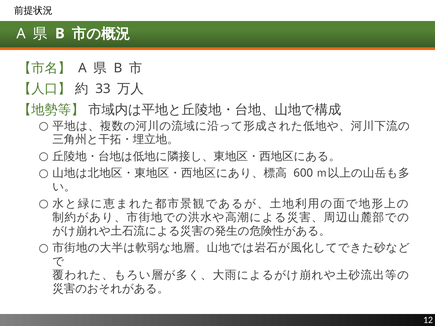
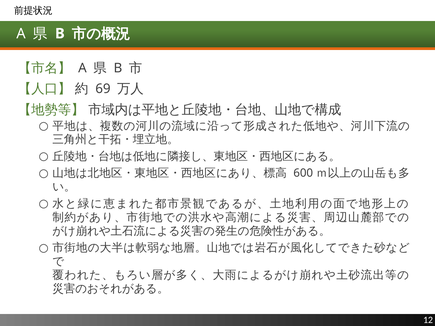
33: 33 -> 69 (103, 89)
